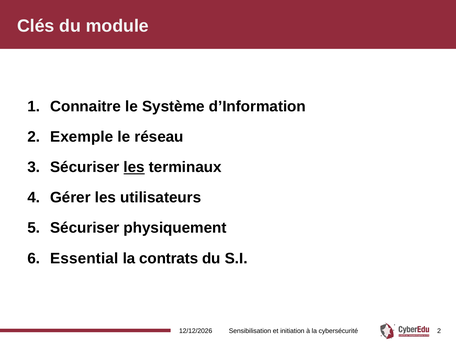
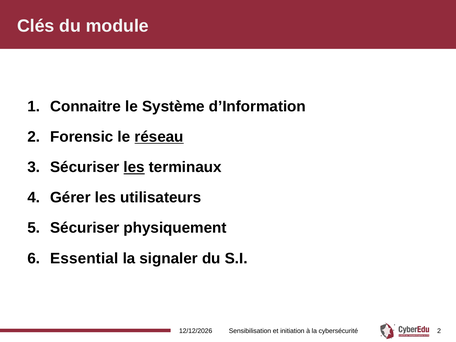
Exemple: Exemple -> Forensic (82, 137)
réseau underline: none -> present (159, 137)
contrats: contrats -> signaler (169, 258)
